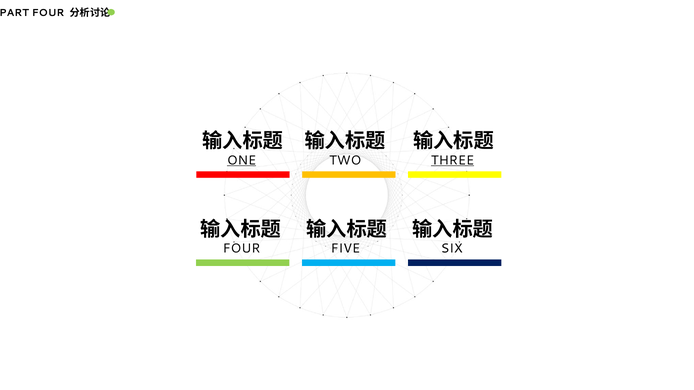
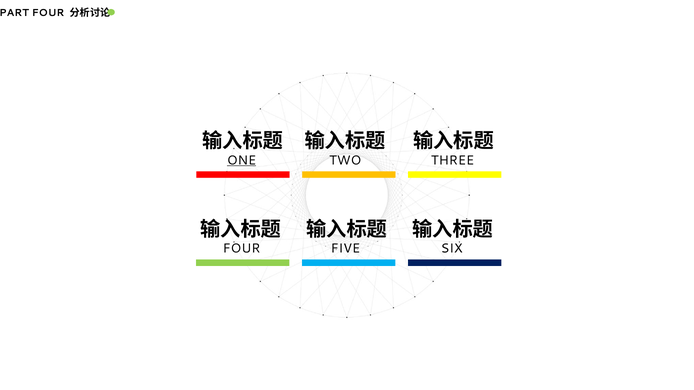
THREE underline: present -> none (453, 160)
